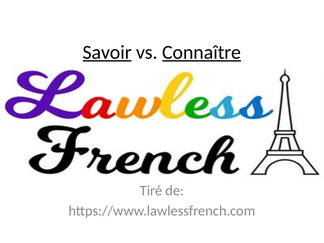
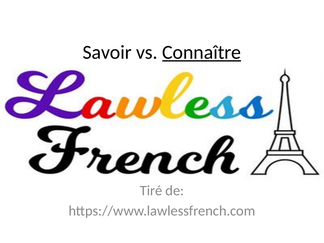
Savoir underline: present -> none (107, 52)
